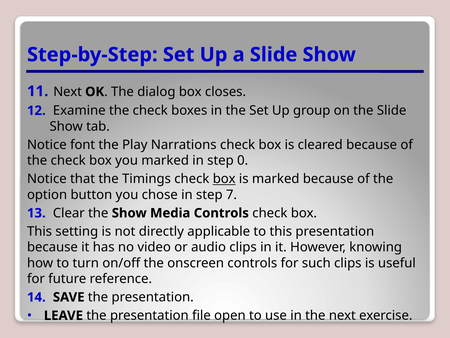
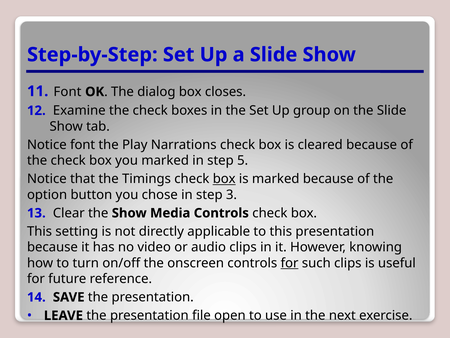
Next: Next -> Font (67, 92)
0: 0 -> 5 (243, 160)
7: 7 -> 3 (231, 194)
for underline: none -> present (290, 263)
